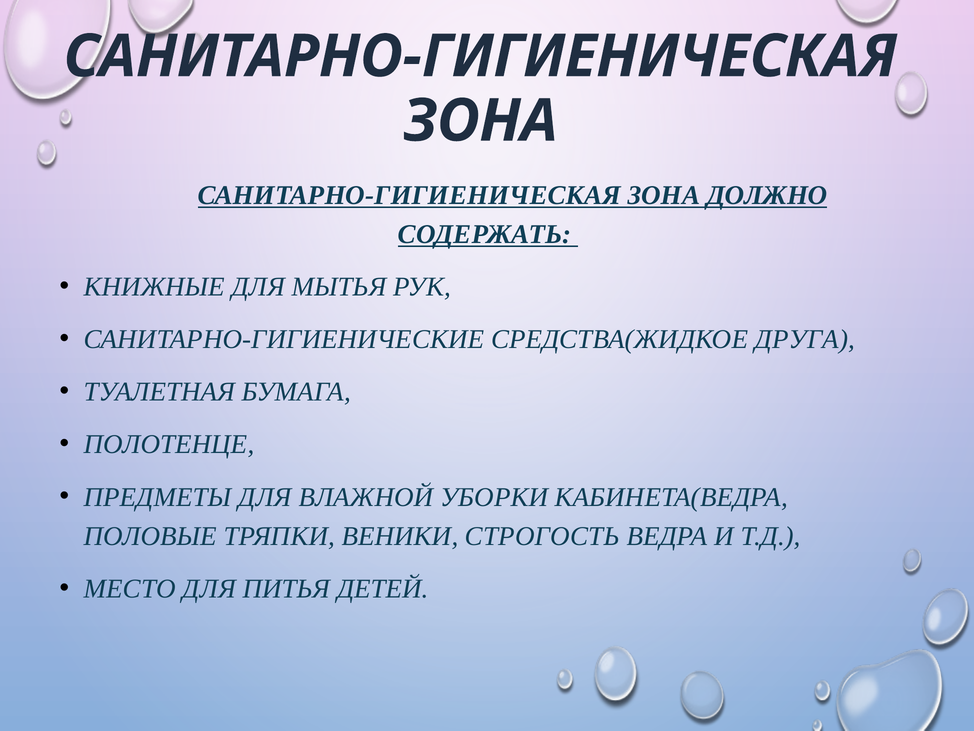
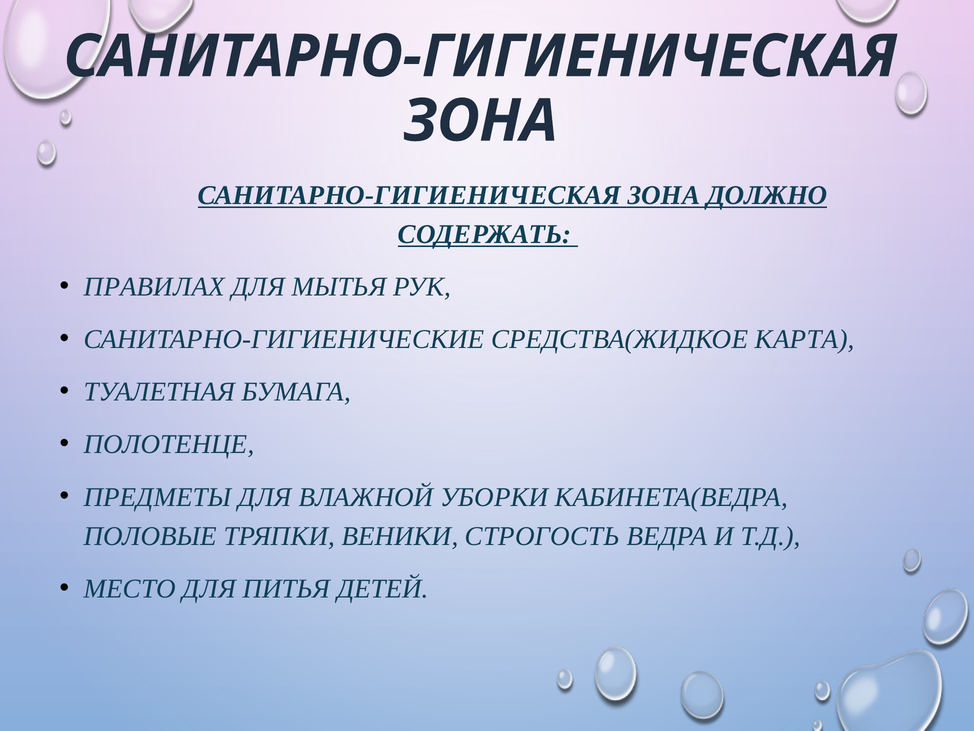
КНИЖНЫЕ: КНИЖНЫЕ -> ПРАВИЛАХ (154, 287)
ДРУГА: ДРУГА -> КАРТА (805, 339)
